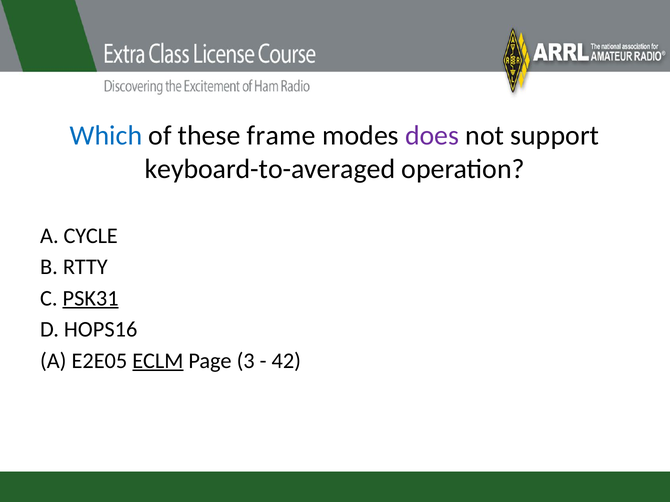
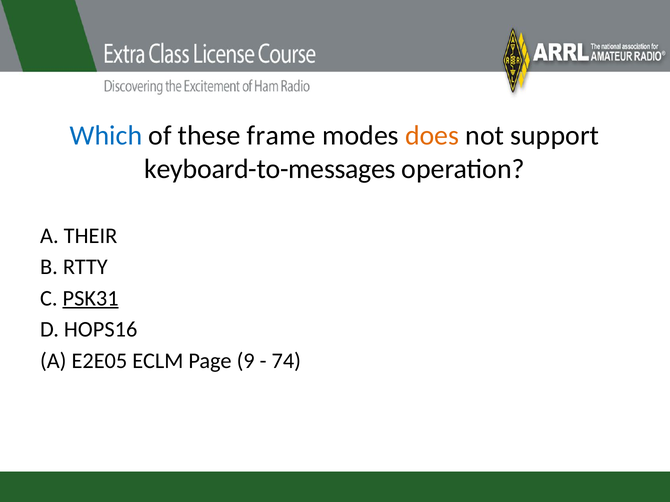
does colour: purple -> orange (432, 136)
keyboard-to-averaged: keyboard-to-averaged -> keyboard-to-messages (270, 169)
CYCLE: CYCLE -> THEIR (91, 236)
ECLM underline: present -> none (158, 361)
3: 3 -> 9 (246, 361)
42: 42 -> 74 (286, 361)
